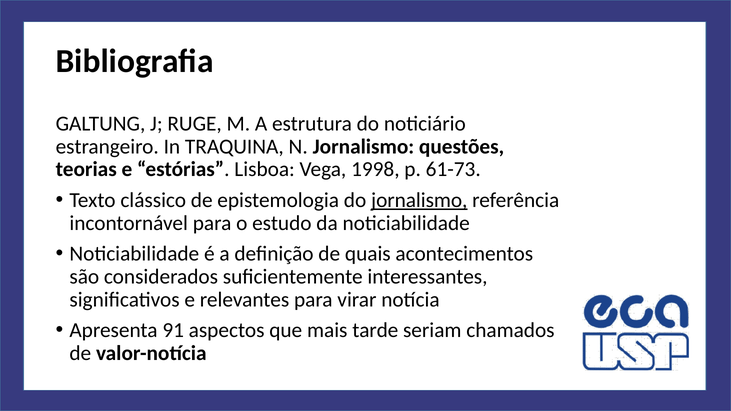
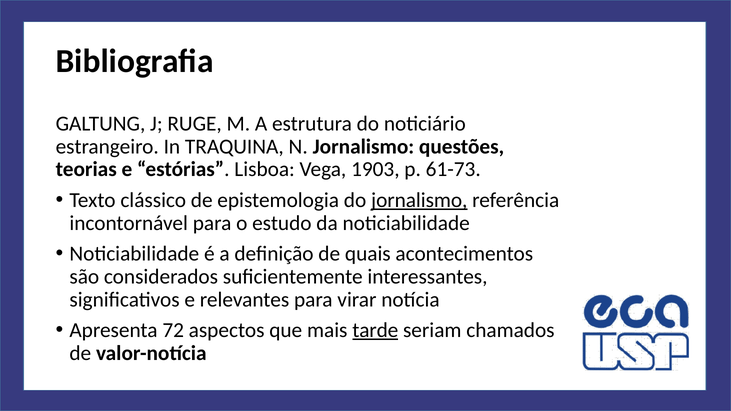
1998: 1998 -> 1903 (375, 170)
91: 91 -> 72 (173, 330)
tarde underline: none -> present (375, 330)
